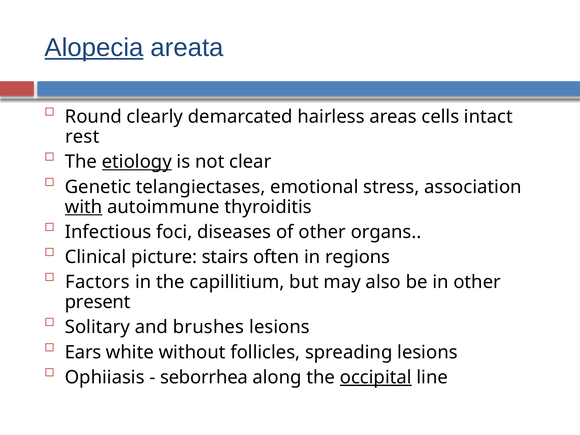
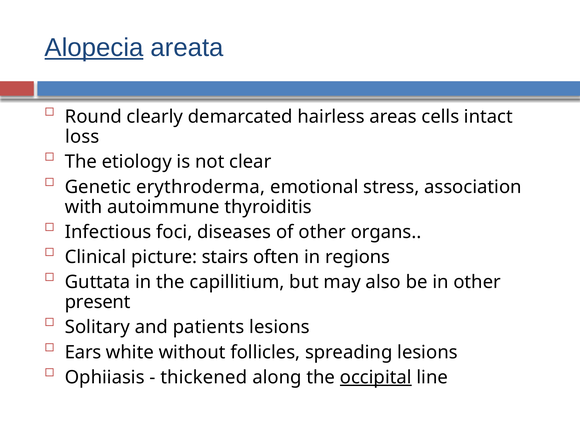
rest: rest -> loss (82, 137)
etiology underline: present -> none (137, 162)
telangiectases: telangiectases -> erythroderma (201, 187)
with underline: present -> none (84, 207)
Factors: Factors -> Guttata (98, 282)
brushes: brushes -> patients (209, 327)
seborrhea: seborrhea -> thickened (204, 377)
